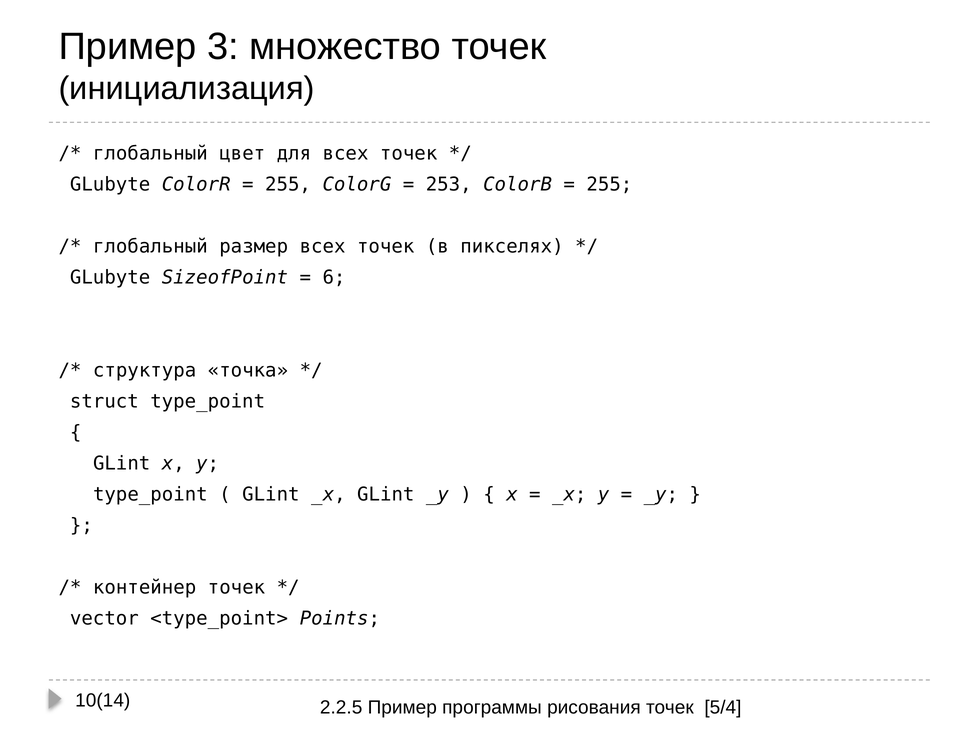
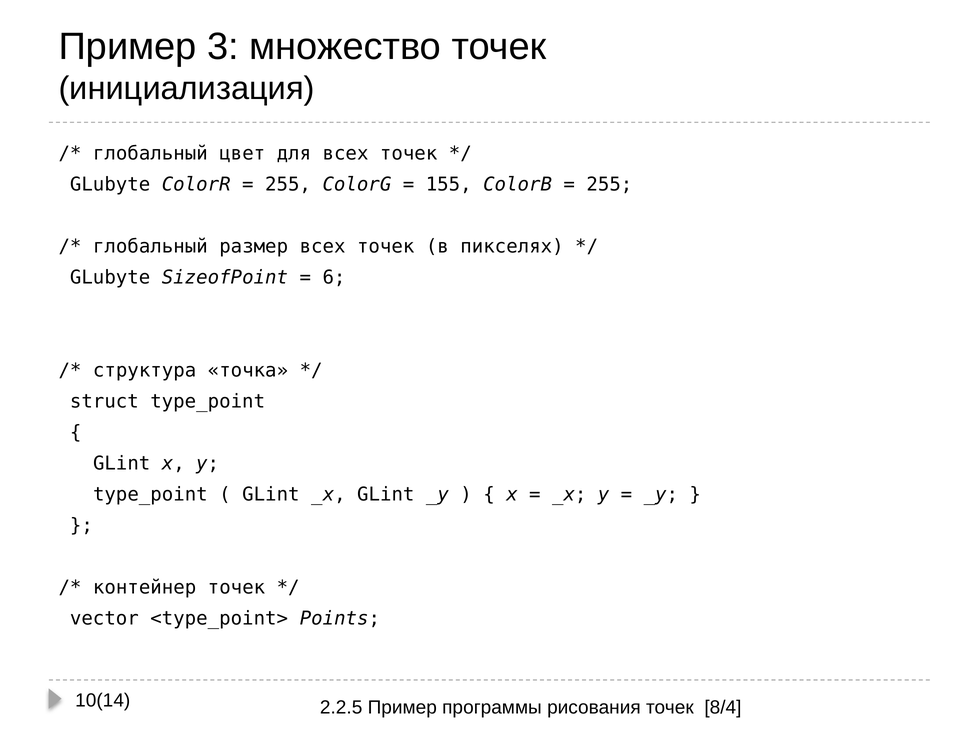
253: 253 -> 155 (449, 184)
5/4: 5/4 -> 8/4 (723, 708)
